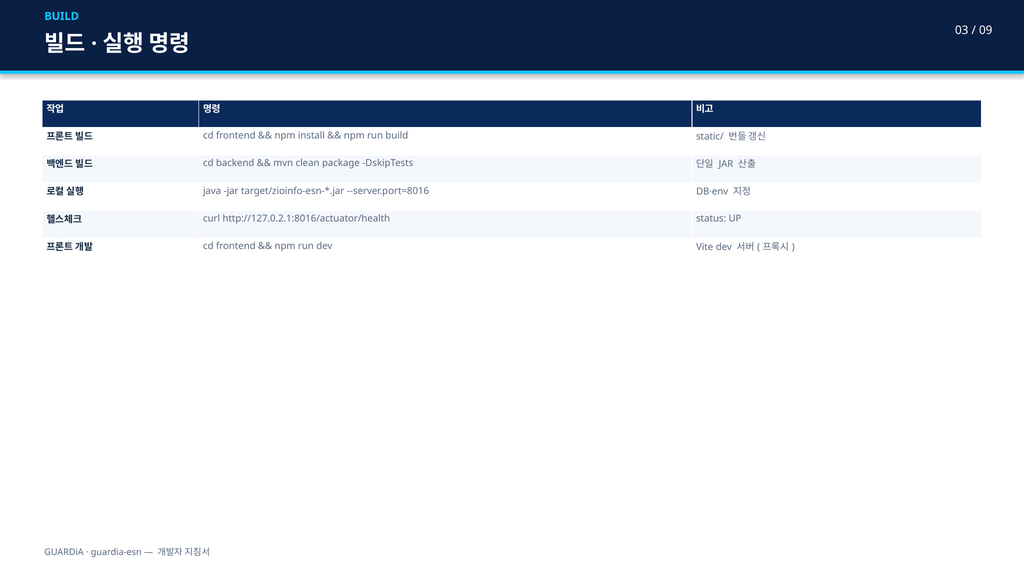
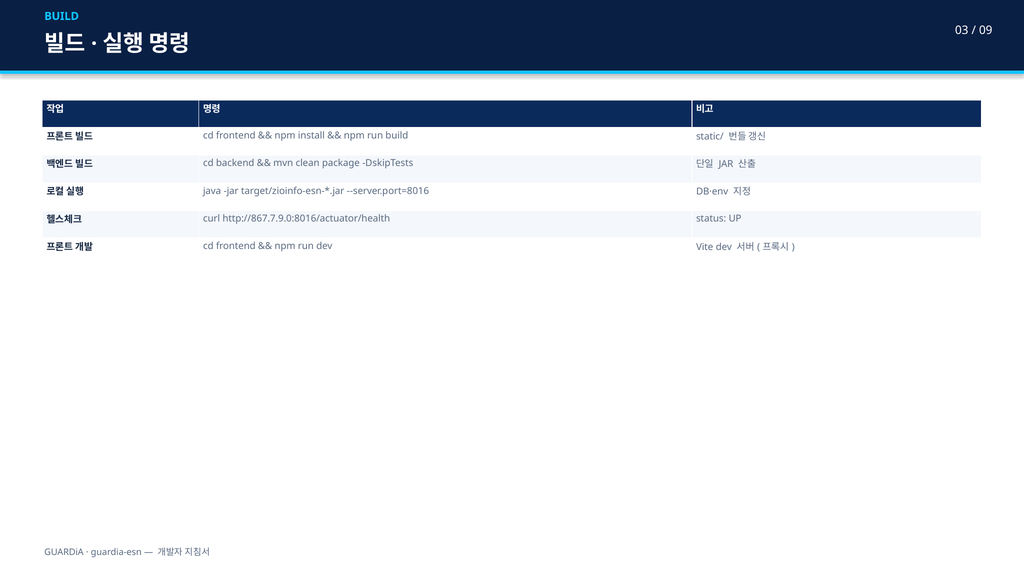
http://127.0.2.1:8016/actuator/health: http://127.0.2.1:8016/actuator/health -> http://867.7.9.0:8016/actuator/health (306, 219)
